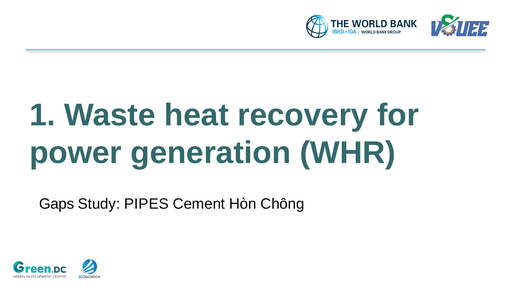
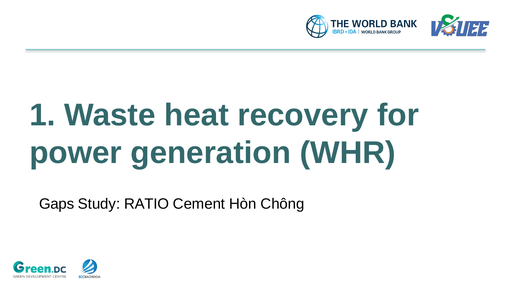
PIPES: PIPES -> RATIO (147, 204)
